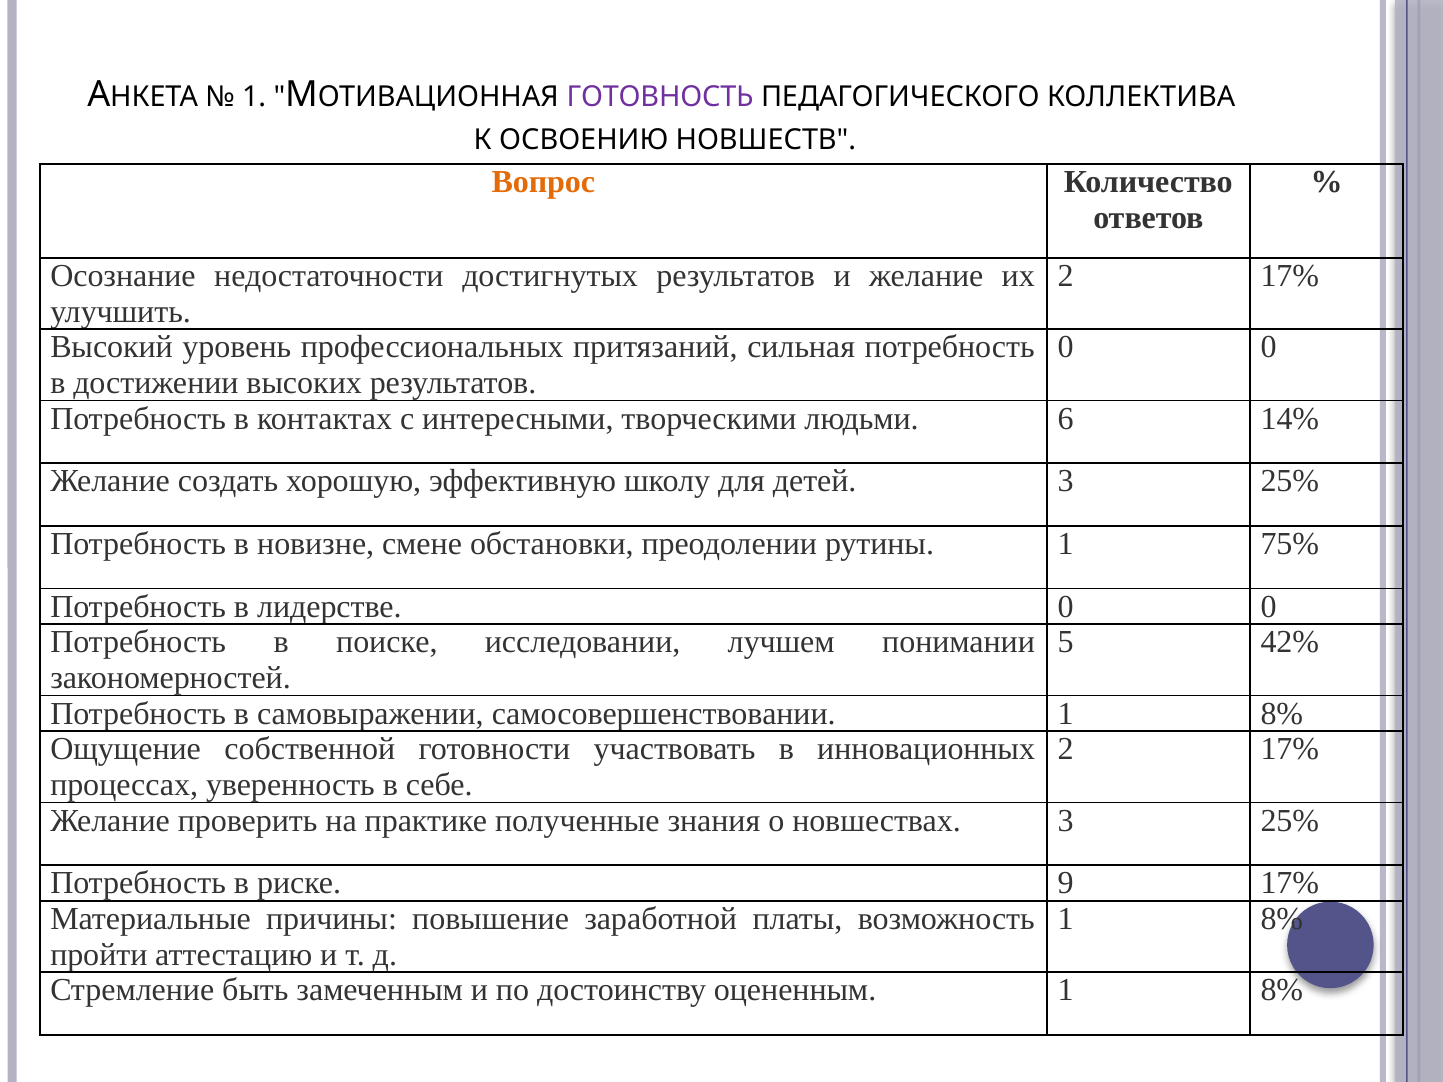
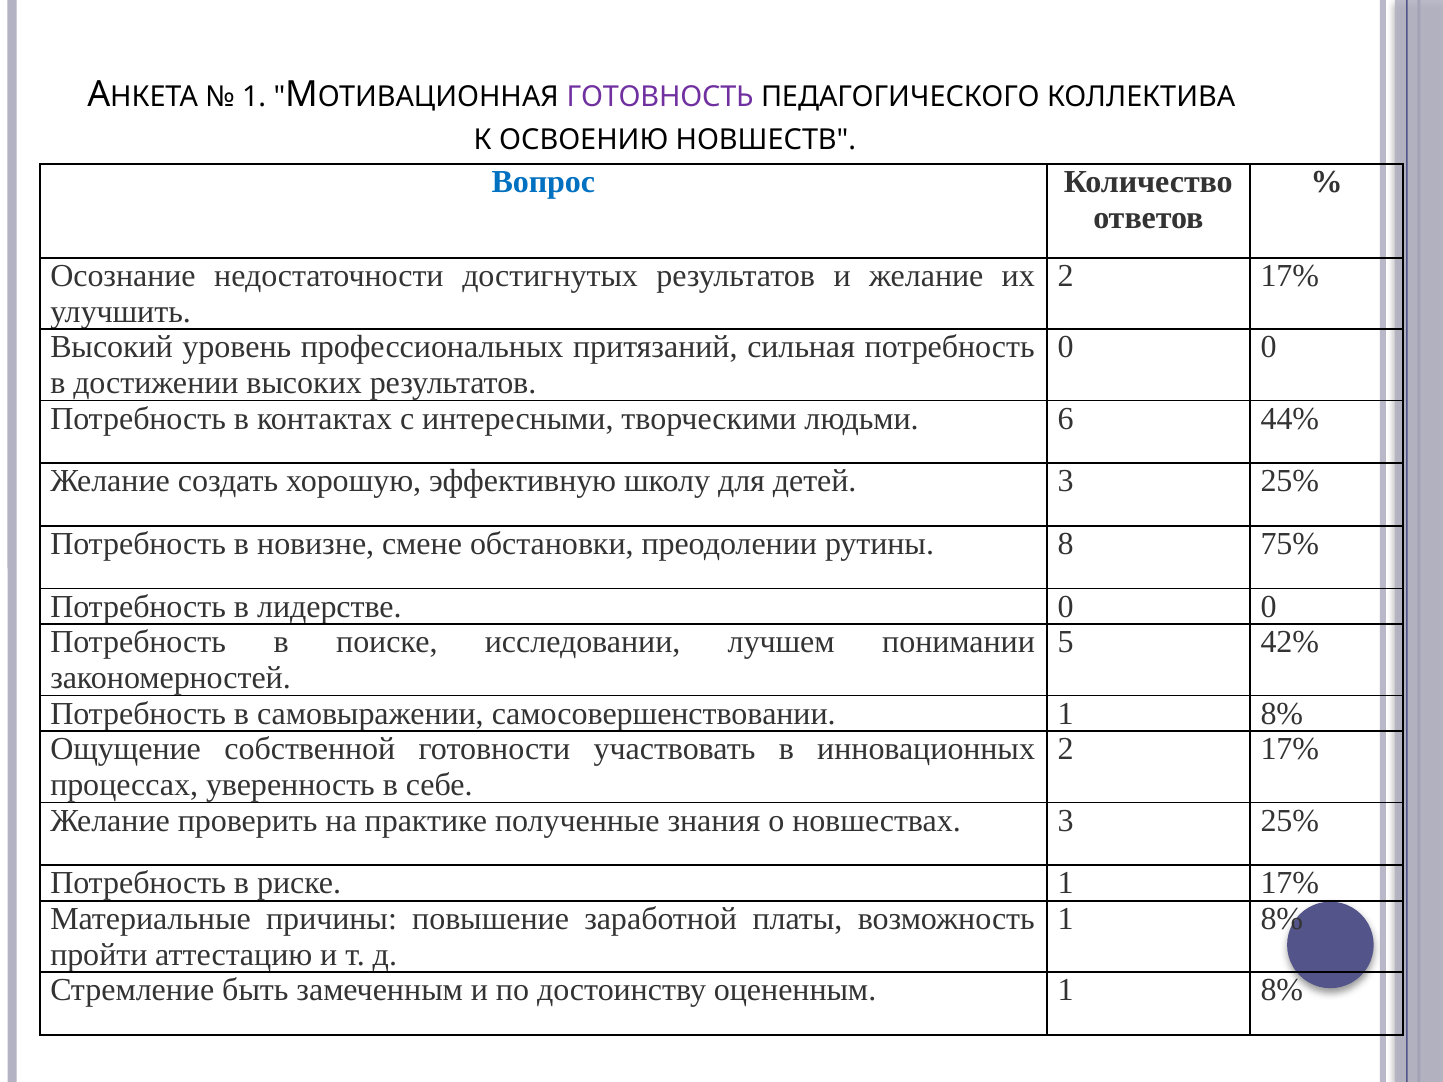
Вопрос colour: orange -> blue (543, 182)
14%: 14% -> 44% (1290, 419)
рутины 1: 1 -> 8 (1066, 544)
риске 9: 9 -> 1 (1066, 883)
